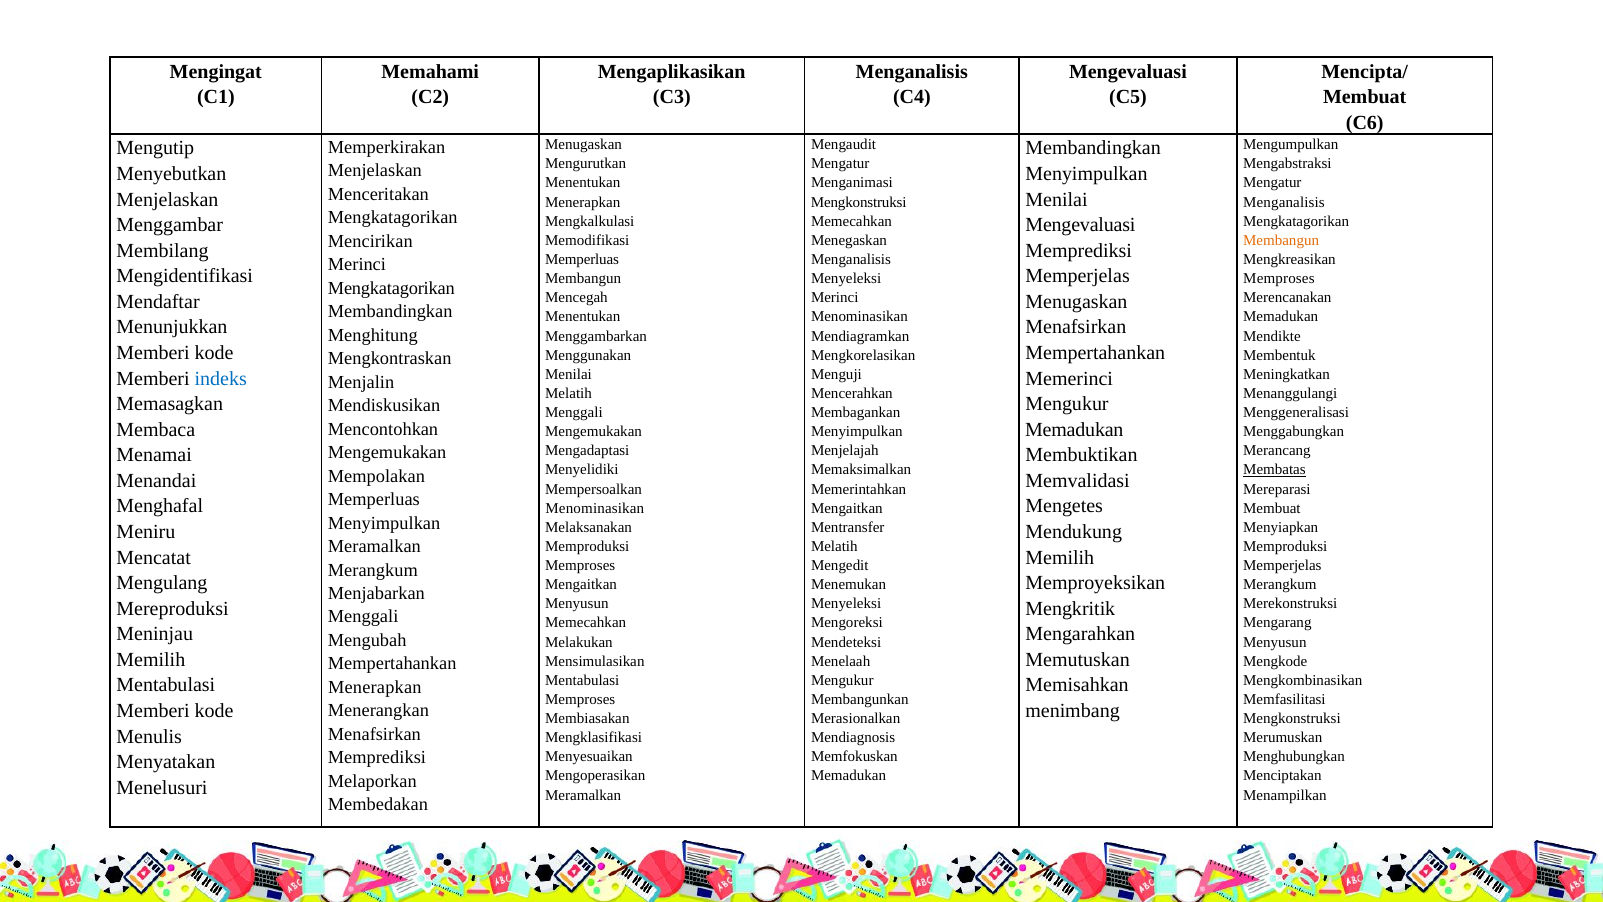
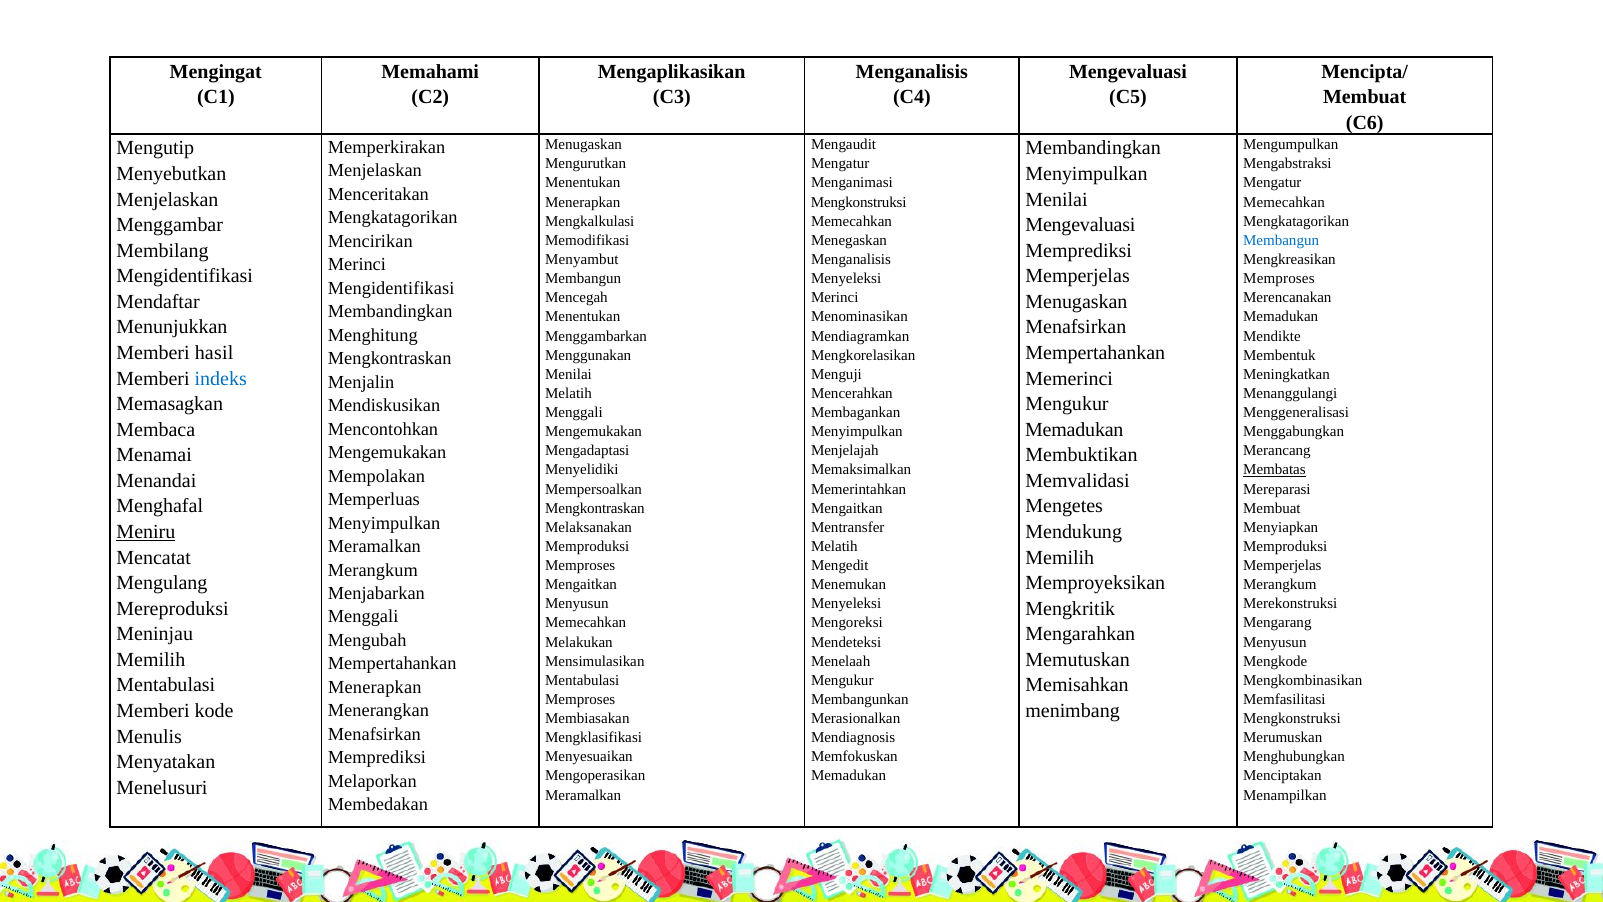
Menganalisis: Menganalisis -> Memecahkan (1284, 202)
Membangun colour: orange -> blue (1281, 240)
Memperluas: Memperluas -> Menyambut (582, 259)
Mengkatagorikan: Mengkatagorikan -> Mengidentifikasi (391, 288)
kode: kode -> hasil (214, 353)
Menominasikan: Menominasikan -> Mengkontraskan (595, 508)
Meniru underline: none -> present (146, 532)
